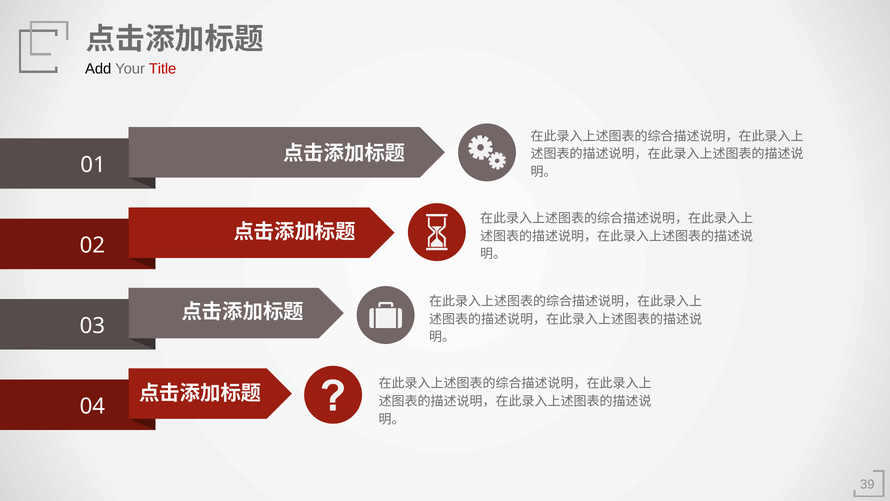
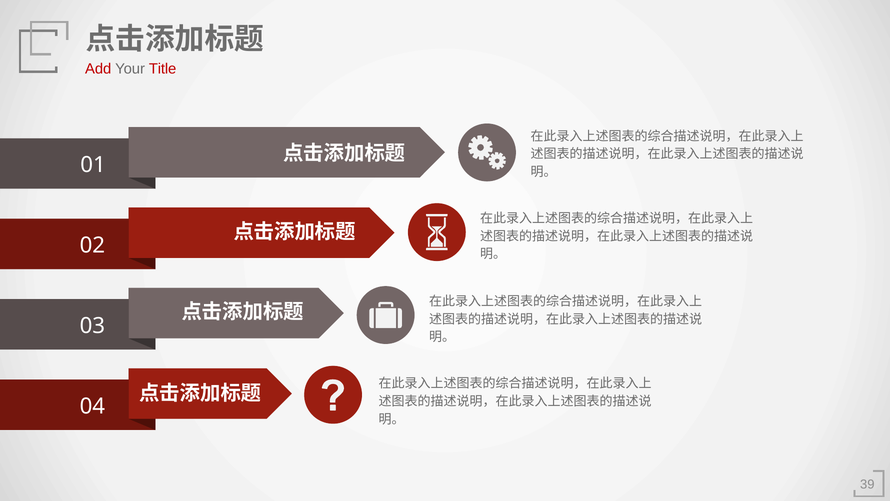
Add colour: black -> red (98, 69)
